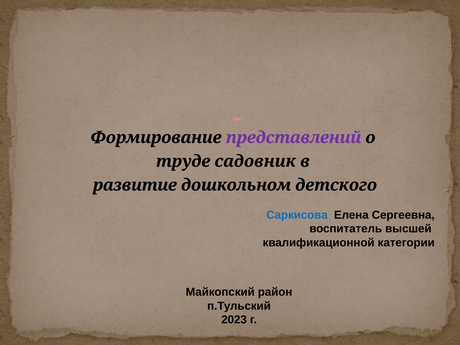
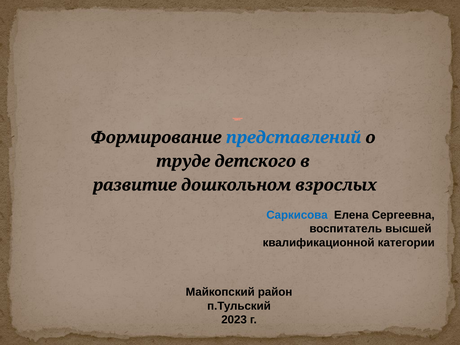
представлений colour: purple -> blue (294, 138)
садовник: садовник -> детского (255, 161)
детского: детского -> взрослых (336, 185)
